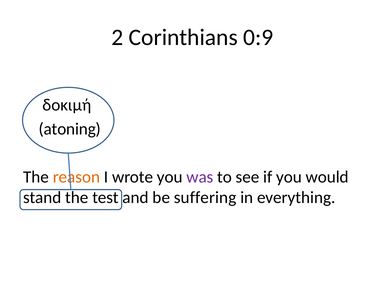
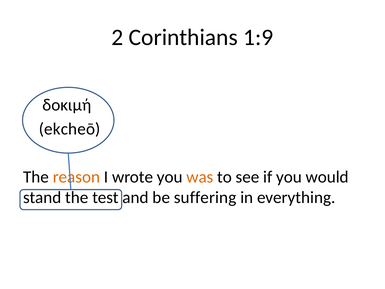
0:9: 0:9 -> 1:9 (258, 37)
atoning: atoning -> ekcheō (70, 129)
was colour: purple -> orange (200, 177)
